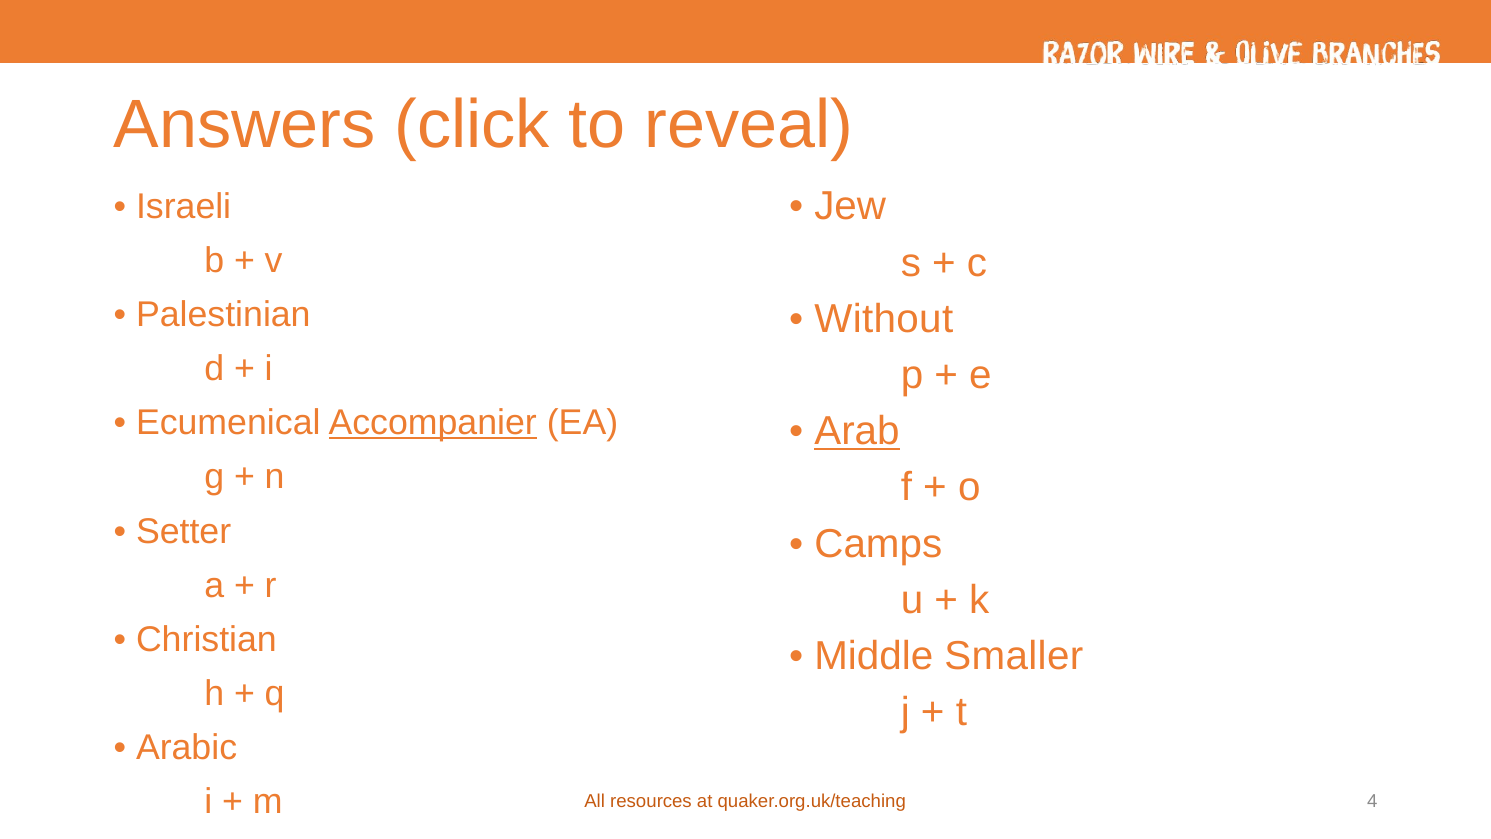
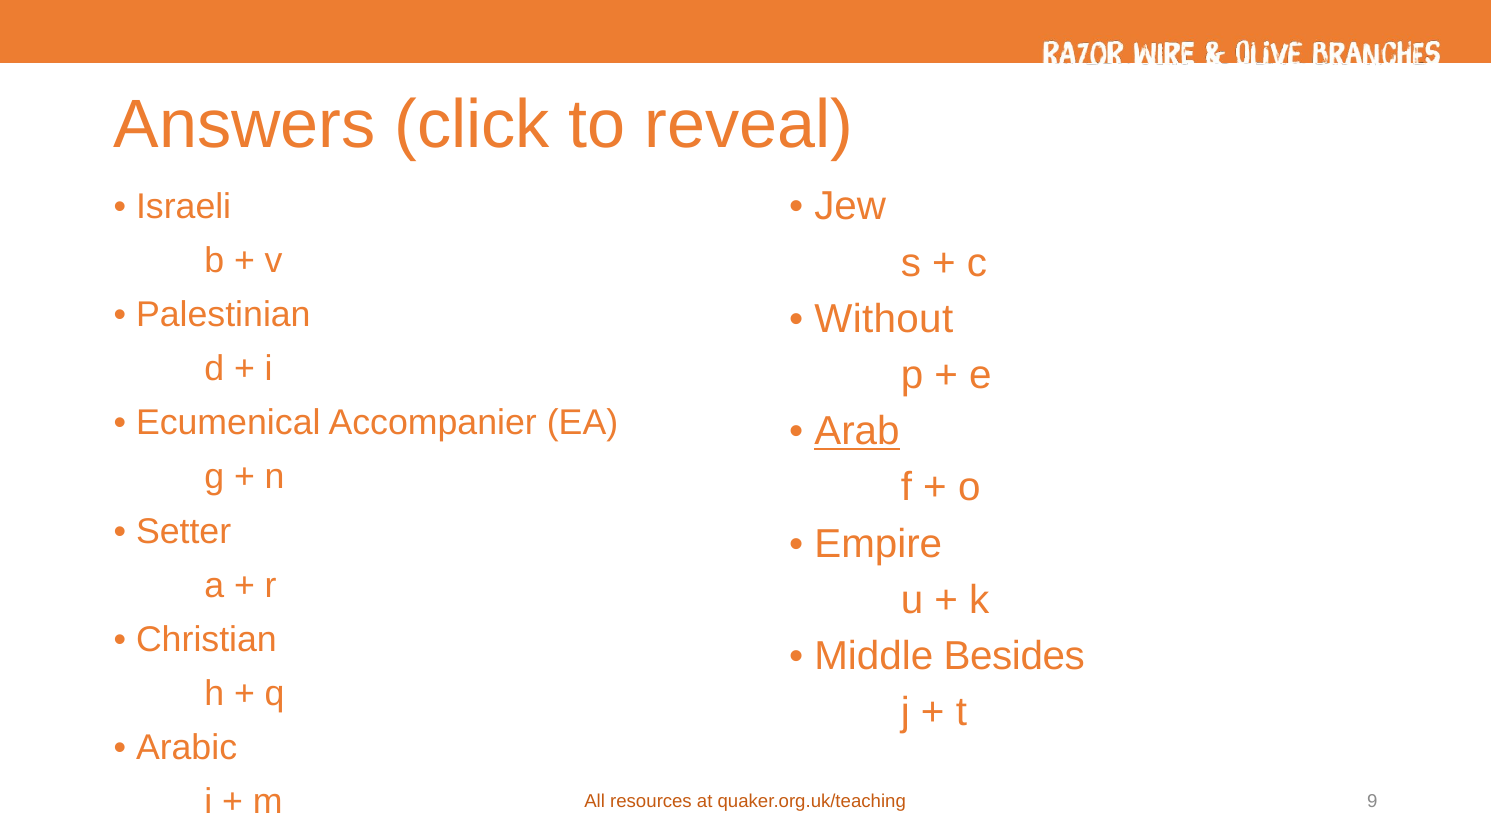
Accompanier underline: present -> none (433, 423)
Camps: Camps -> Empire (878, 544)
Smaller: Smaller -> Besides (1014, 656)
4: 4 -> 9 (1372, 801)
